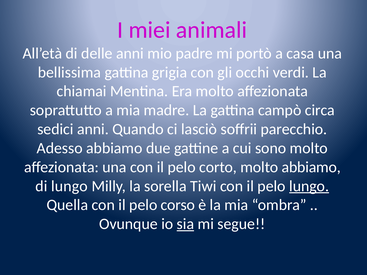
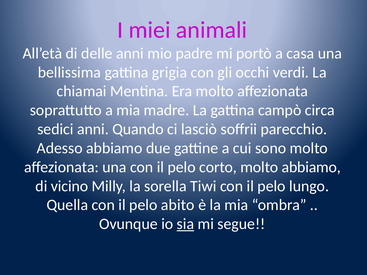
di lungo: lungo -> vicino (70, 186)
lungo underline: present -> none (309, 186)
corso: corso -> abito (178, 205)
